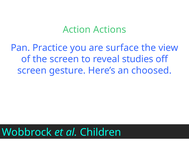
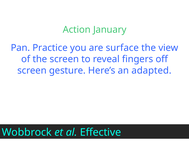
Actions: Actions -> January (110, 30)
studies: studies -> fingers (138, 59)
choosed: choosed -> adapted (151, 70)
Children: Children -> Effective (101, 132)
